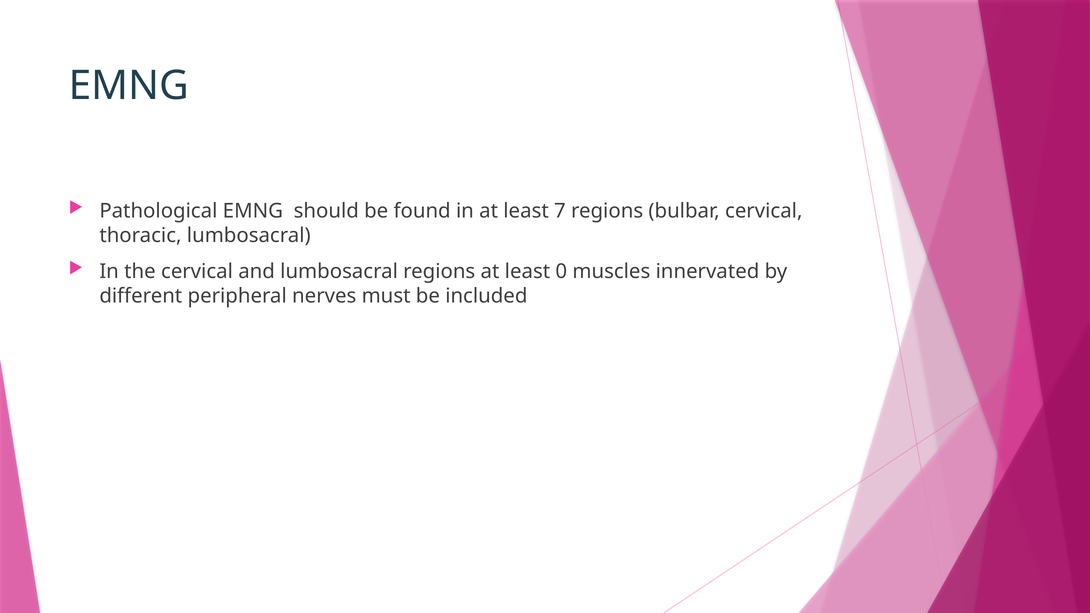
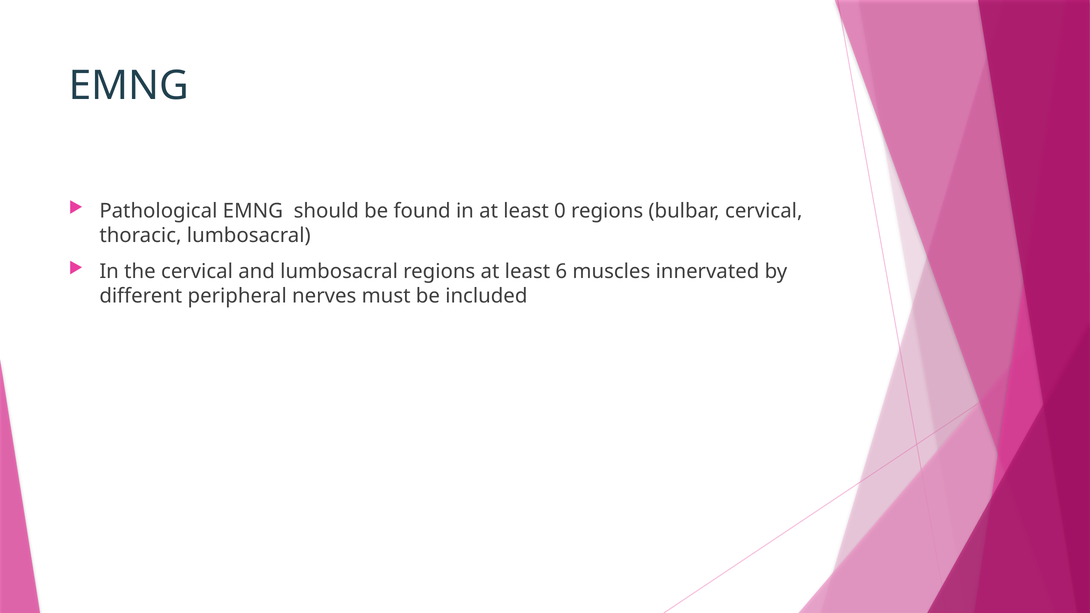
7: 7 -> 0 (560, 211)
0: 0 -> 6 (561, 271)
